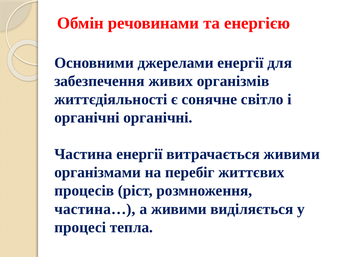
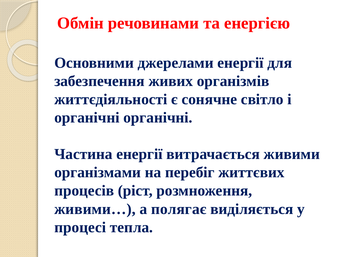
частина…: частина… -> живими… (95, 209)
а живими: живими -> полягає (179, 209)
